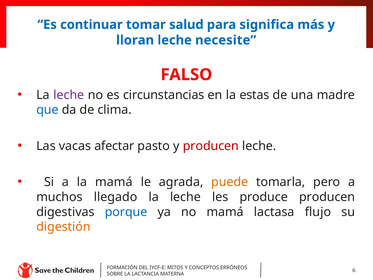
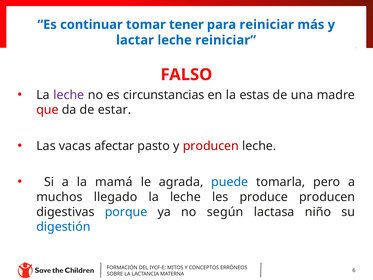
salud: salud -> tener (186, 25)
para significa: significa -> reiniciar (267, 25)
lloran: lloran -> lactar (135, 40)
leche necesite: necesite -> reiniciar (226, 40)
que colour: blue -> red (47, 110)
clima: clima -> estar (115, 110)
puede colour: orange -> blue (230, 182)
no mamá: mamá -> según (225, 212)
flujo: flujo -> niño (318, 212)
digestión colour: orange -> blue (63, 227)
